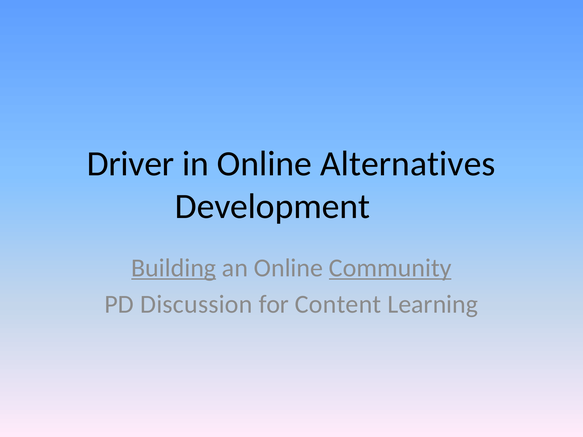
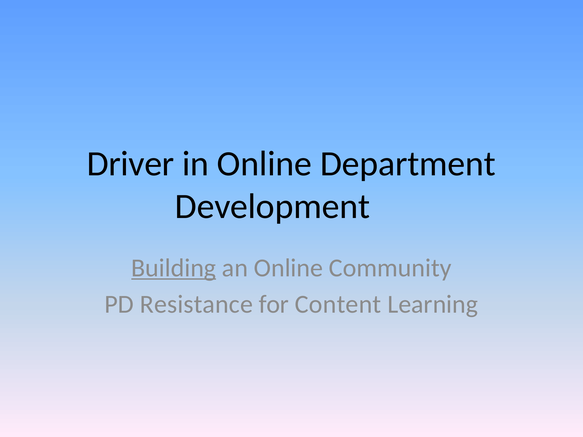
Alternatives: Alternatives -> Department (408, 164)
Community underline: present -> none (390, 268)
Discussion: Discussion -> Resistance (196, 304)
